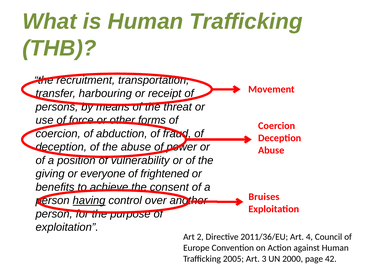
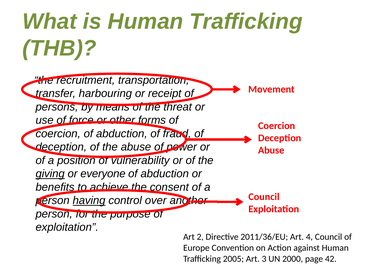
giving underline: none -> present (50, 174)
frightened: frightened -> abduction (165, 174)
Bruises: Bruises -> Council (264, 197)
